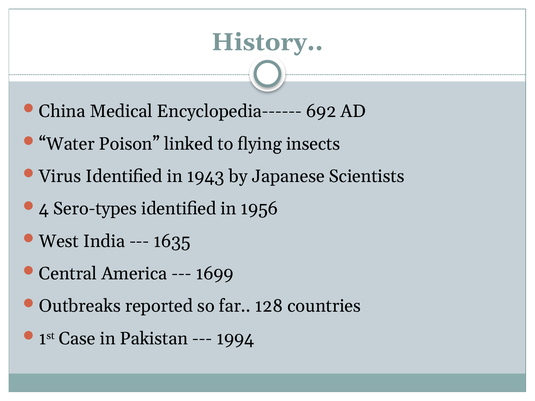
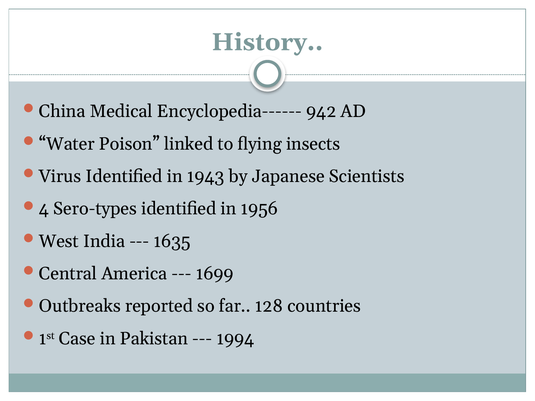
692: 692 -> 942 (321, 111)
